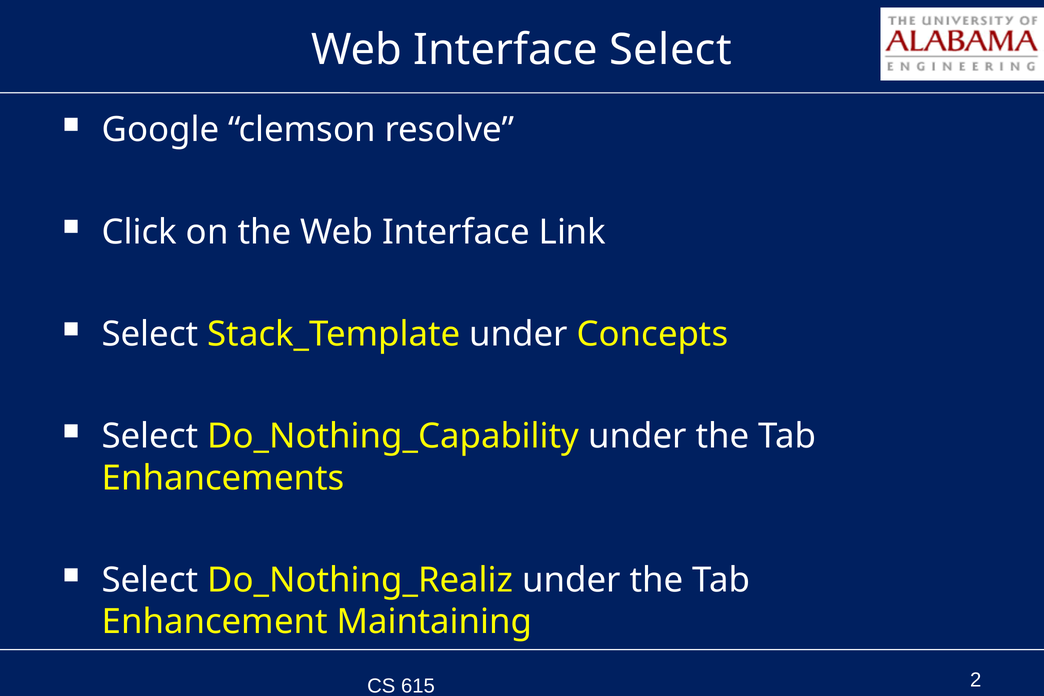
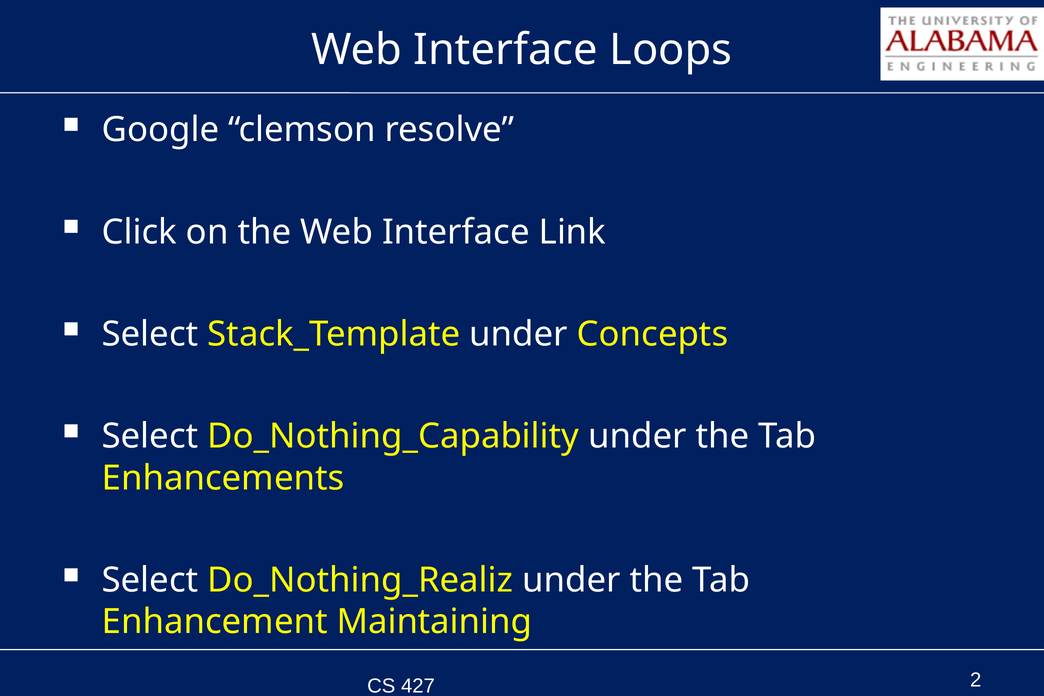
Interface Select: Select -> Loops (671, 50)
615: 615 -> 427 (418, 686)
